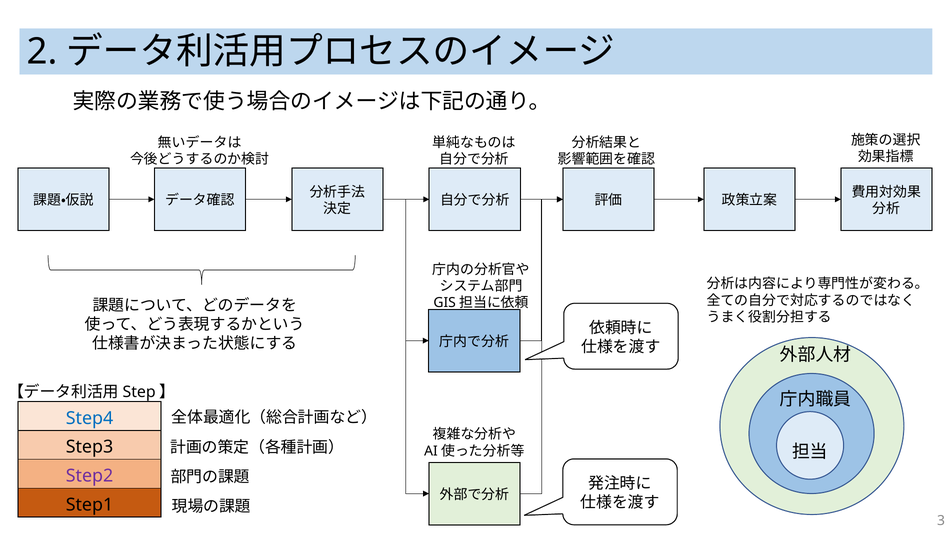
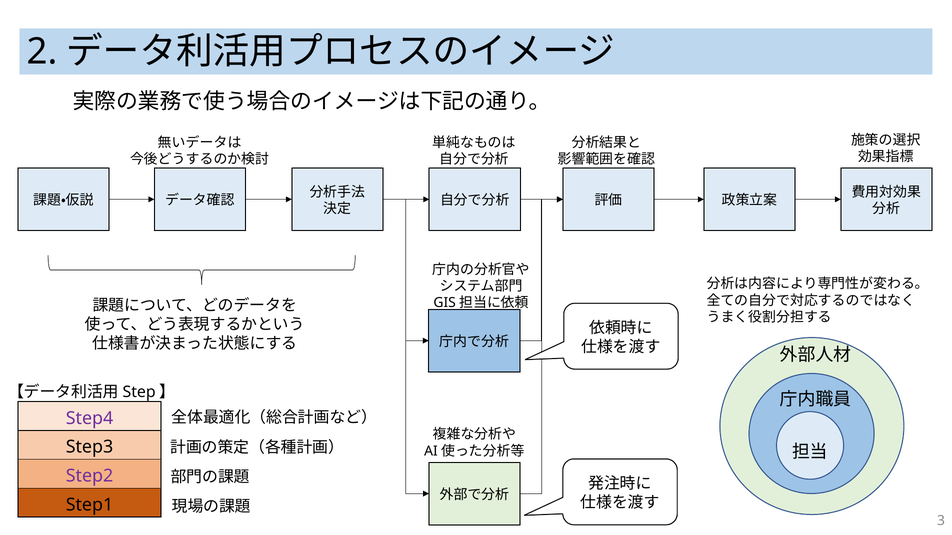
Step4 colour: blue -> purple (90, 419)
